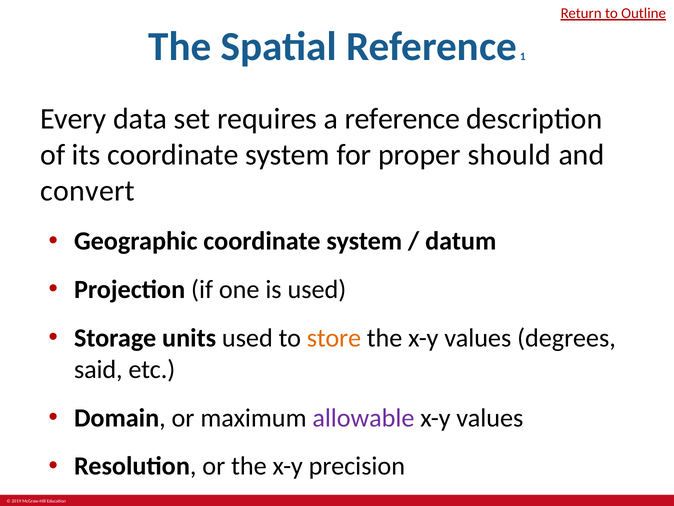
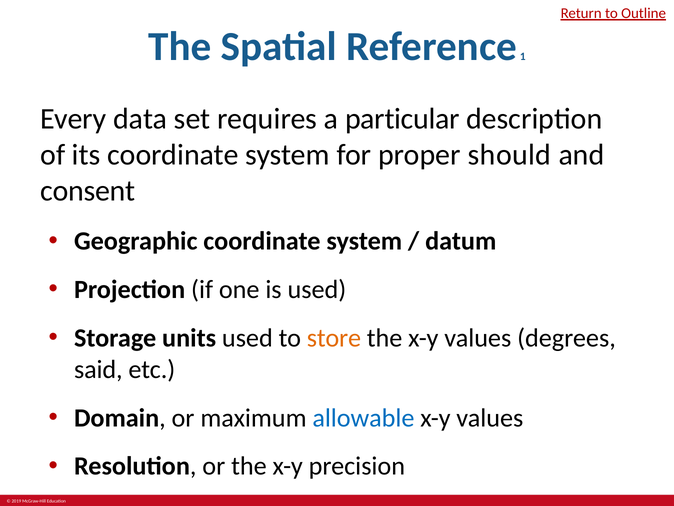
a reference: reference -> particular (402, 119)
convert: convert -> consent (88, 191)
allowable colour: purple -> blue (363, 418)
